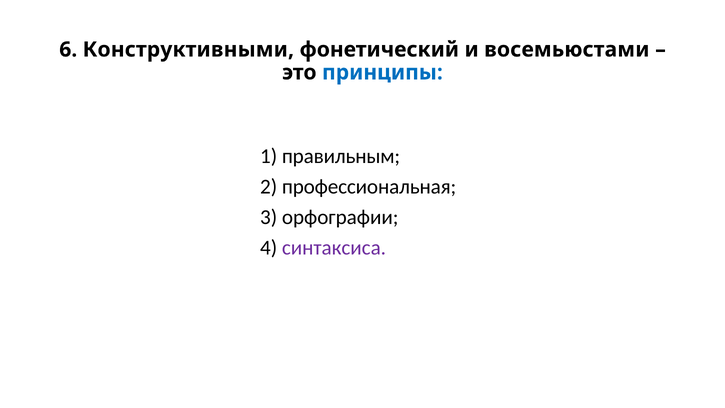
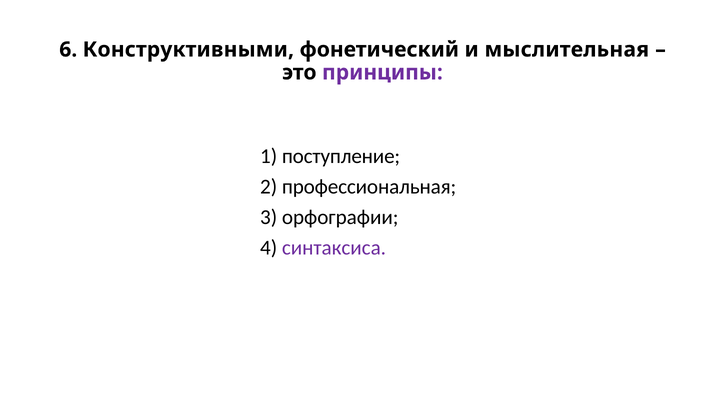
восемьюстами: восемьюстами -> мыслительная (567, 50)
принципы colour: blue -> purple (382, 72)
правильным: правильным -> поступление (341, 156)
